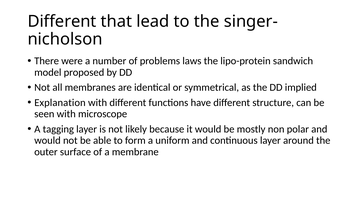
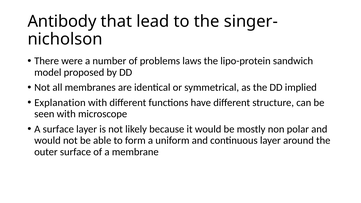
Different: Different -> Antibody (62, 21)
A tagging: tagging -> surface (58, 129)
